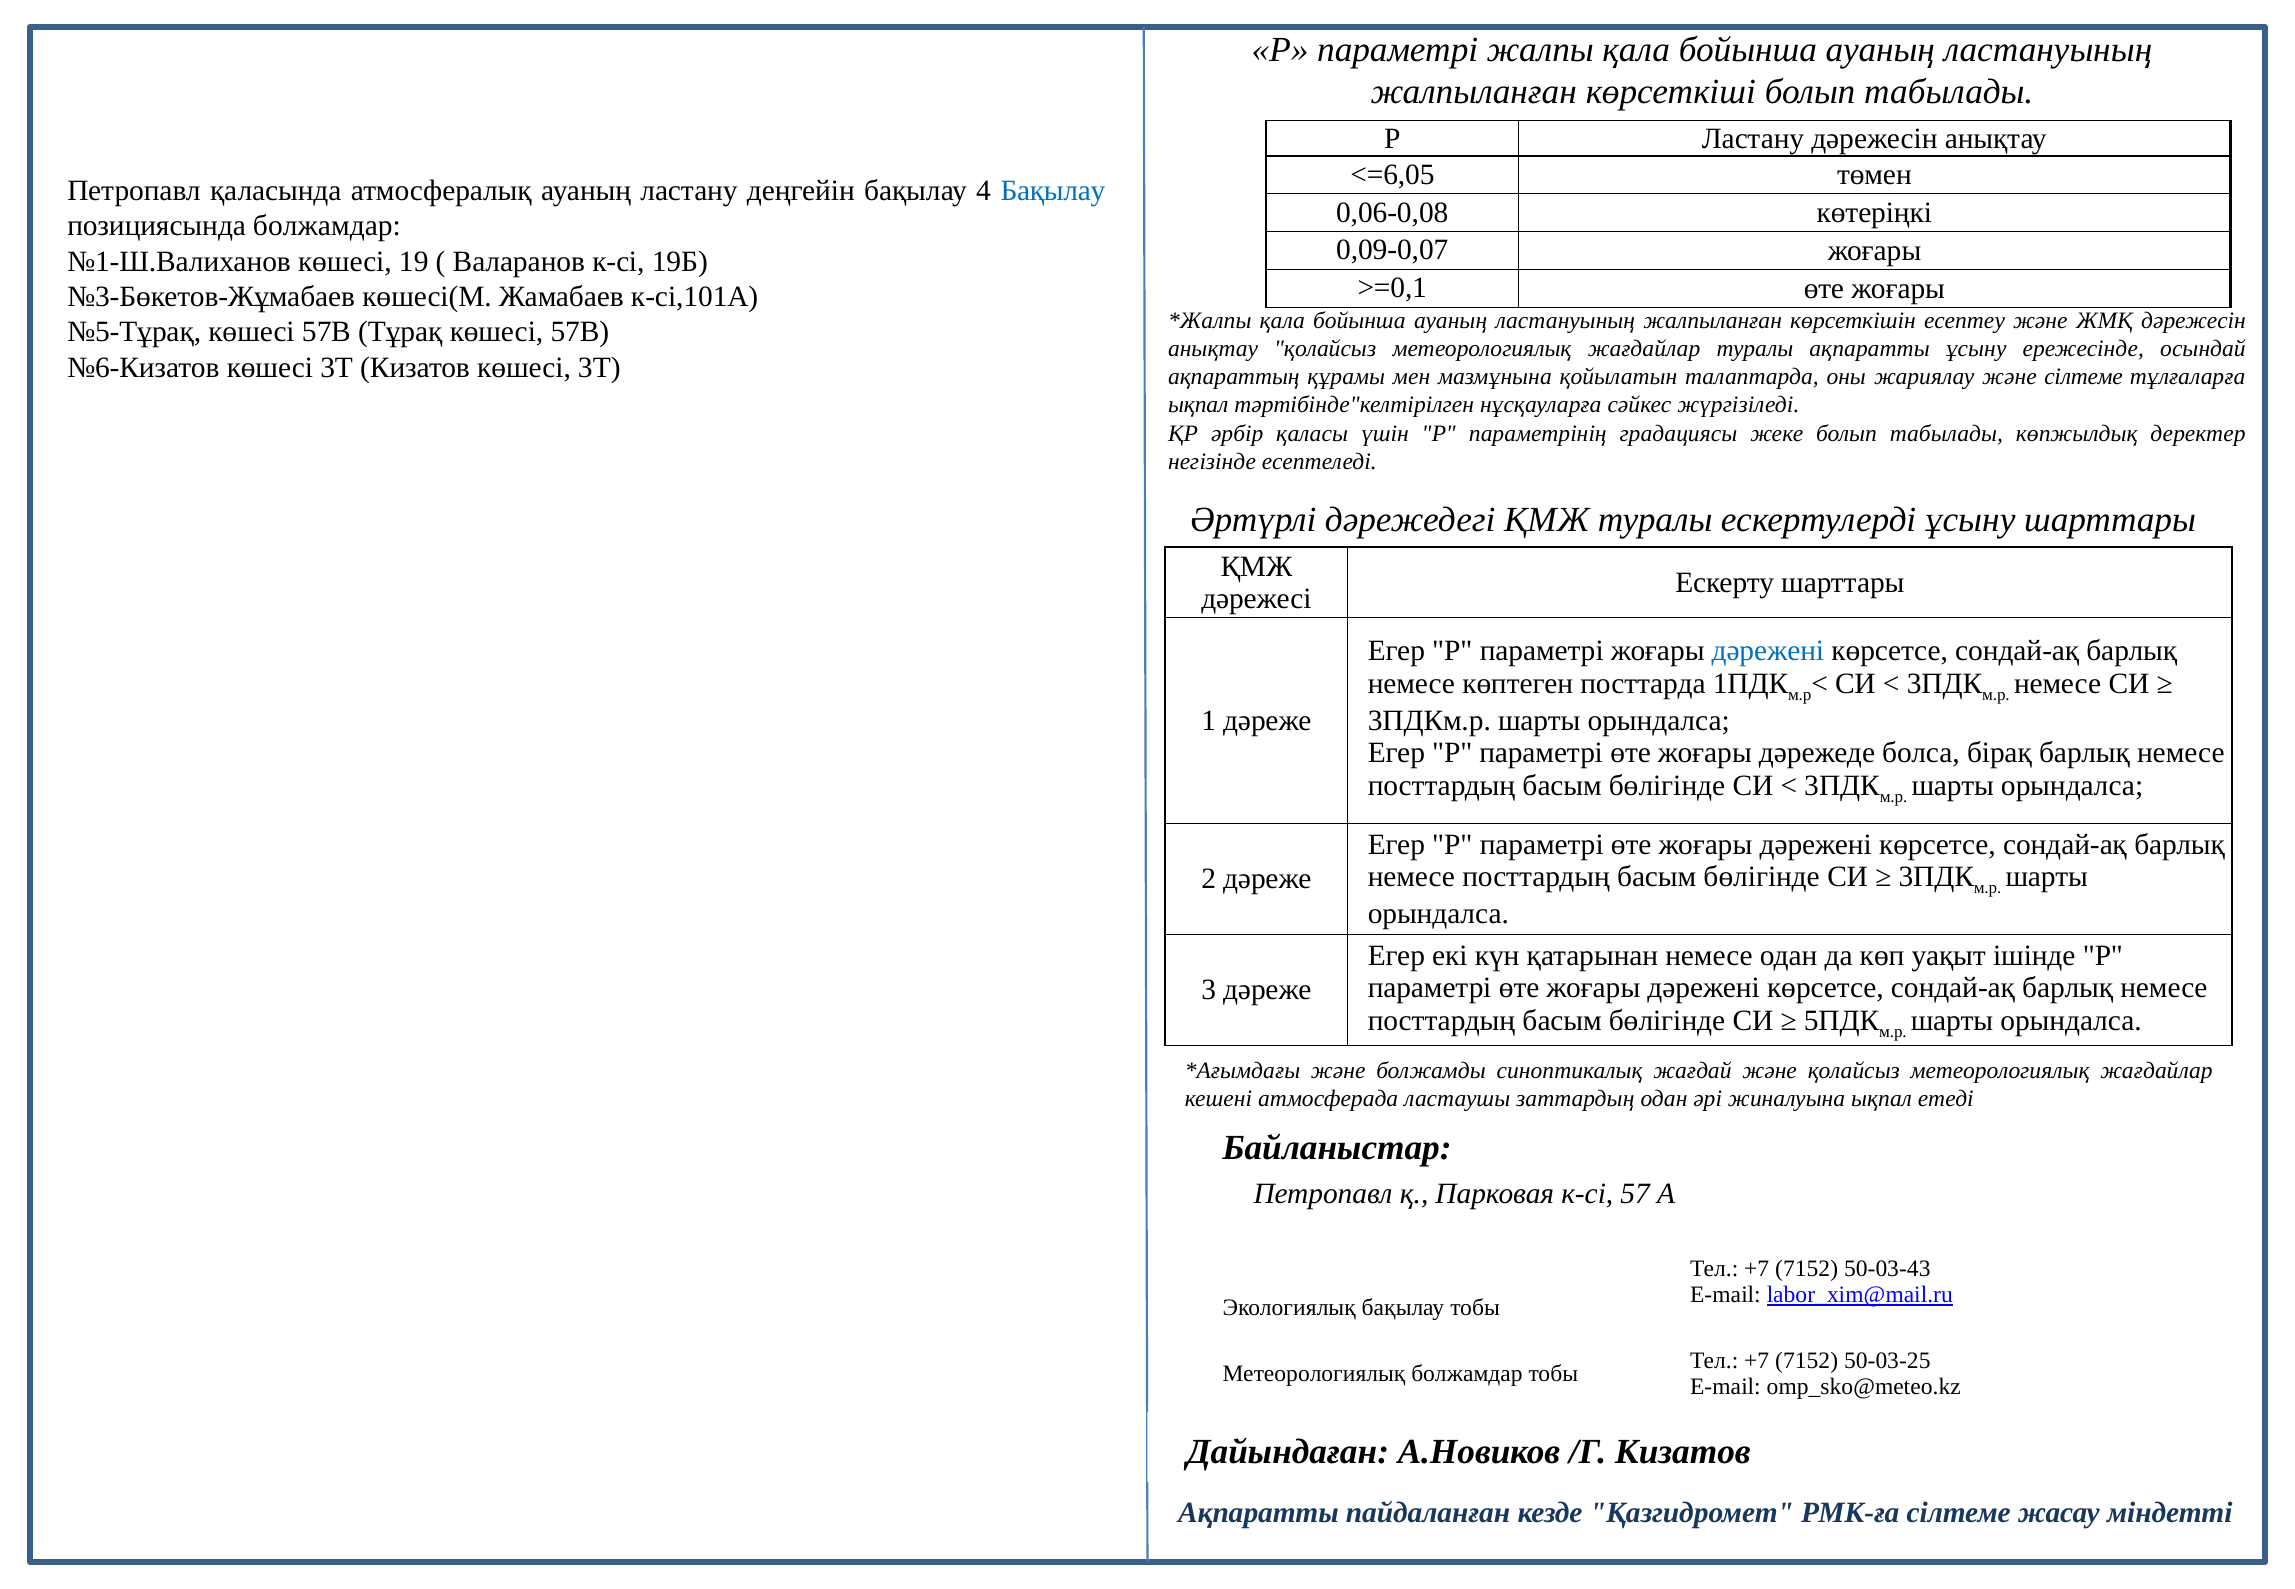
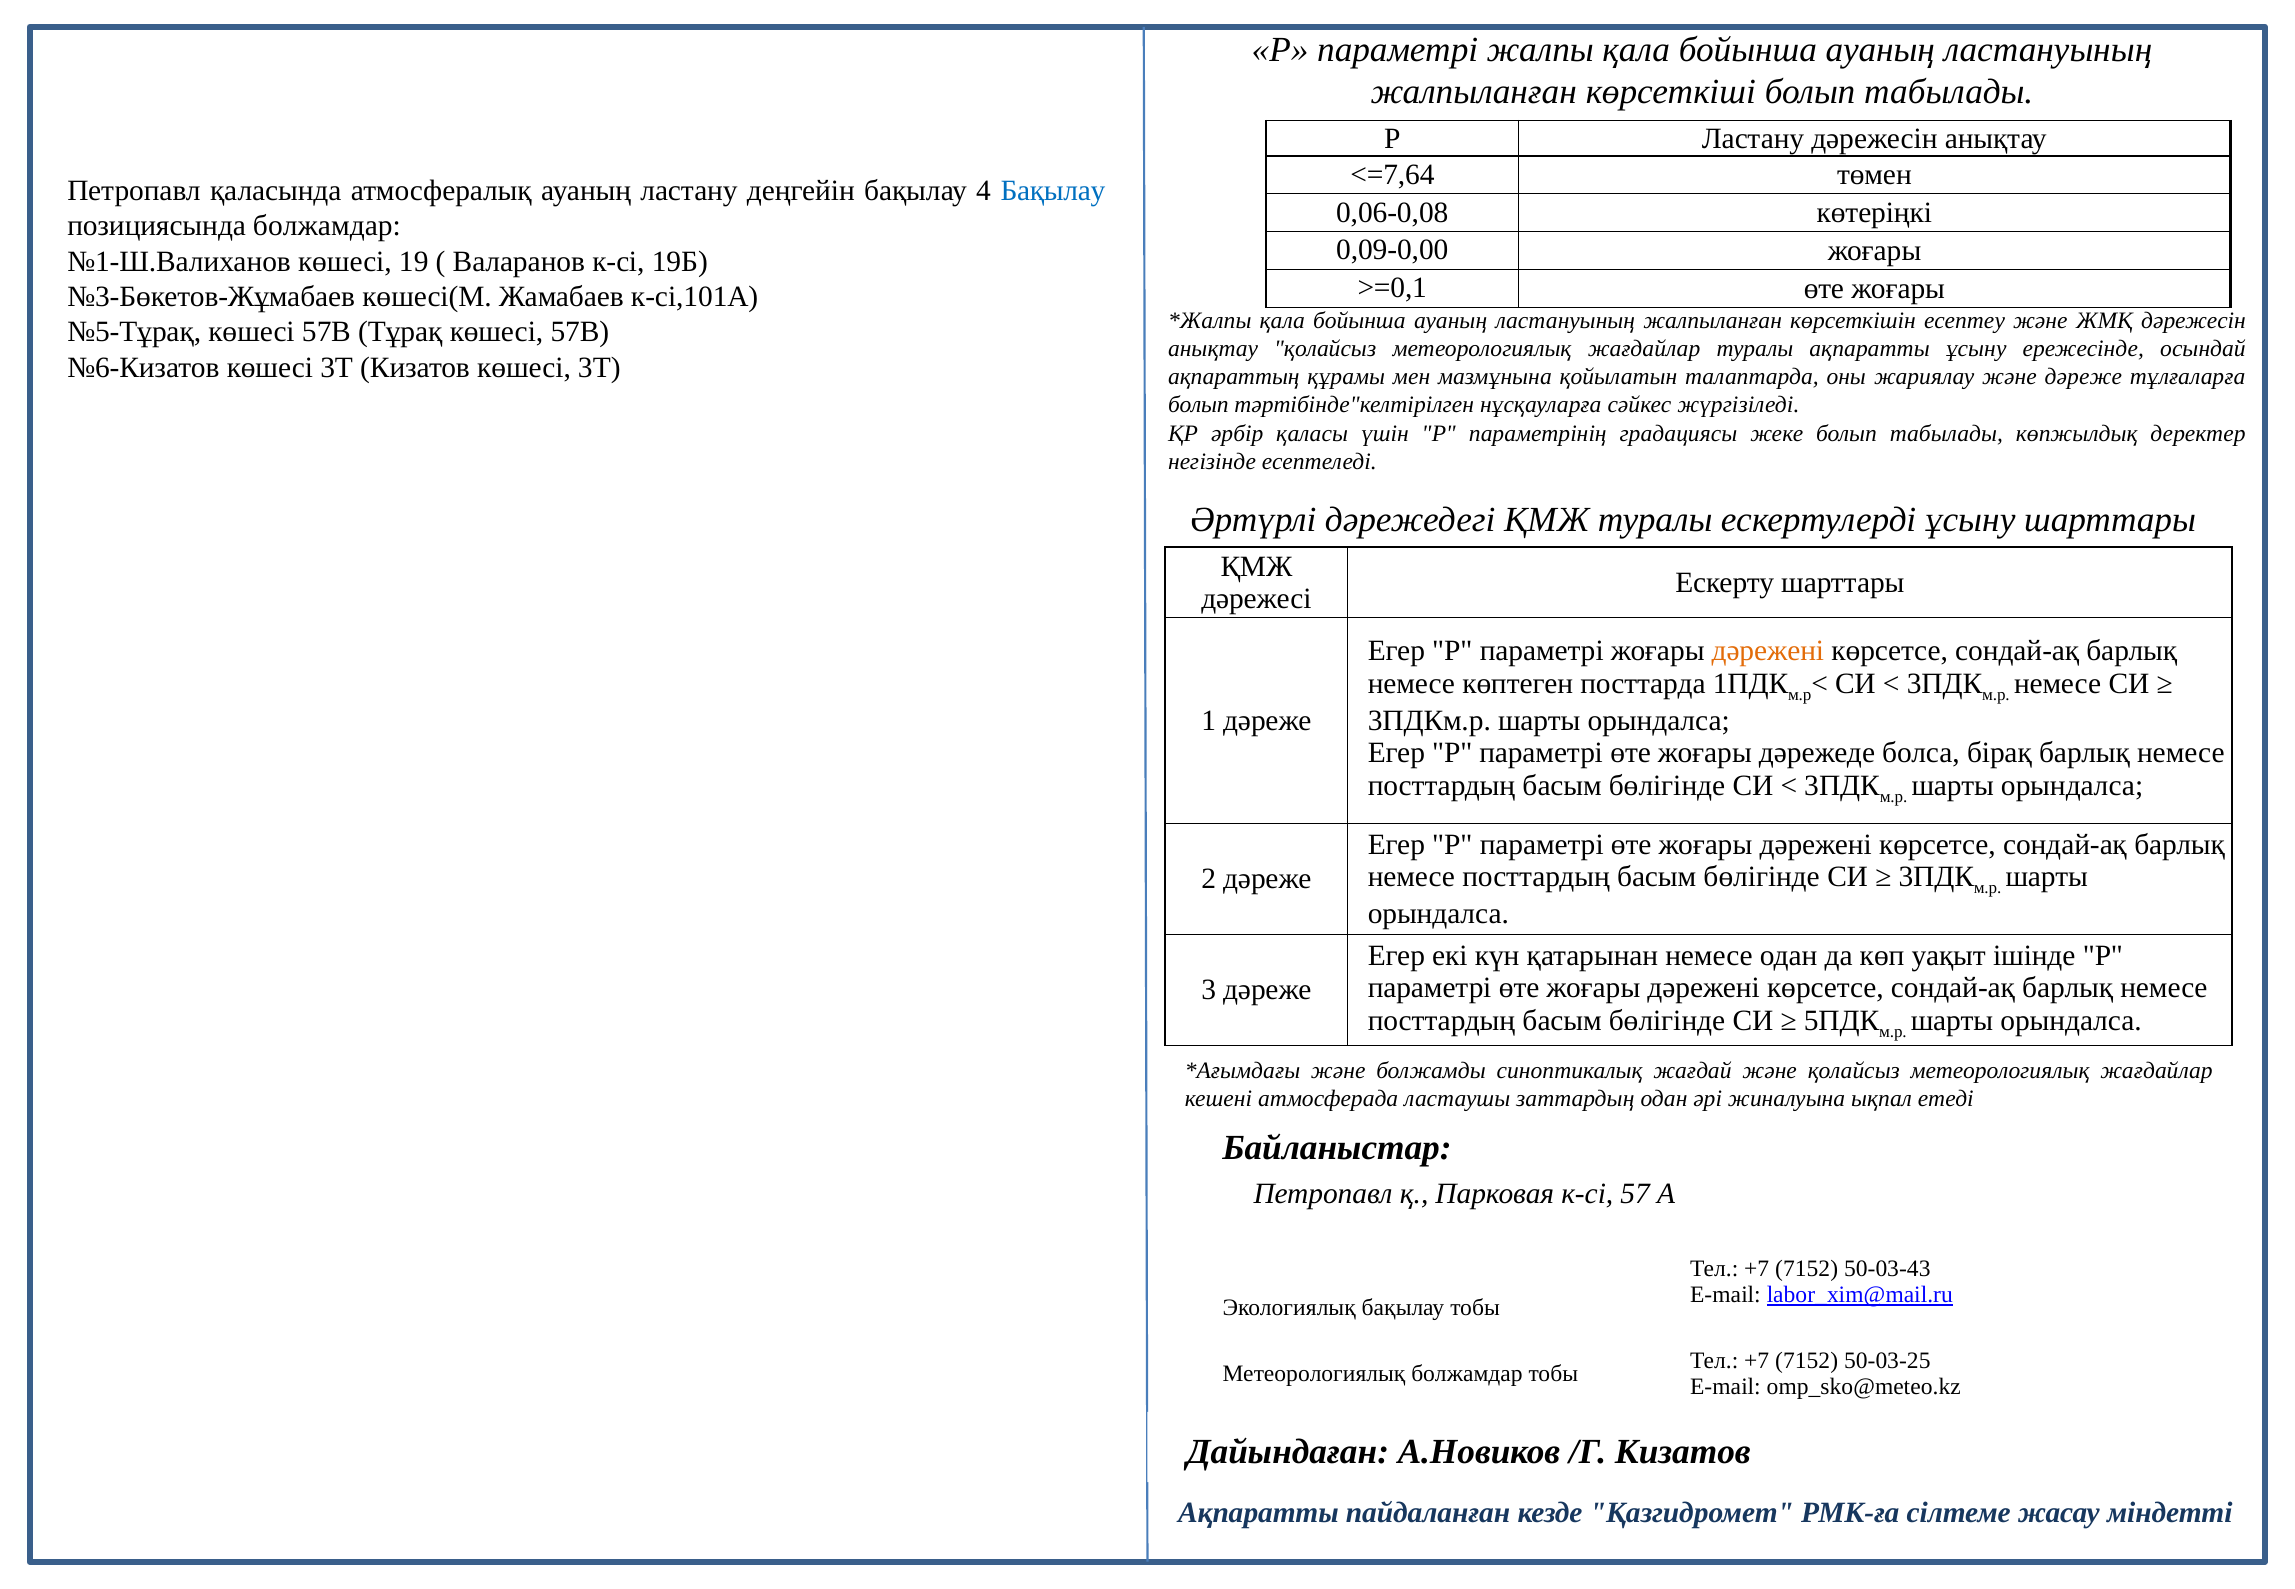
<=6,05: <=6,05 -> <=7,64 (1392, 175)
0,09-0,07: 0,09-0,07 -> 0,09-0,00 (1392, 250)
және сілтеме: сілтеме -> дәреже (2083, 377)
ықпал: ықпал -> болып (1198, 405)
дәрежені colour: blue -> orange (1768, 651)
